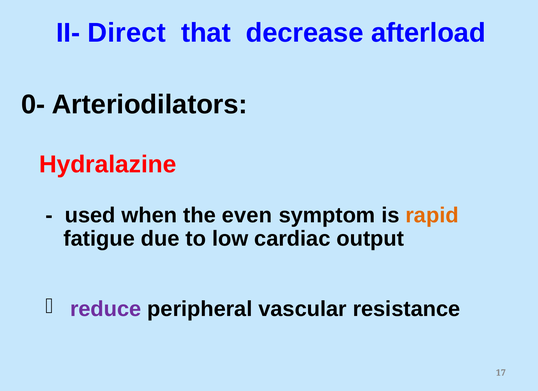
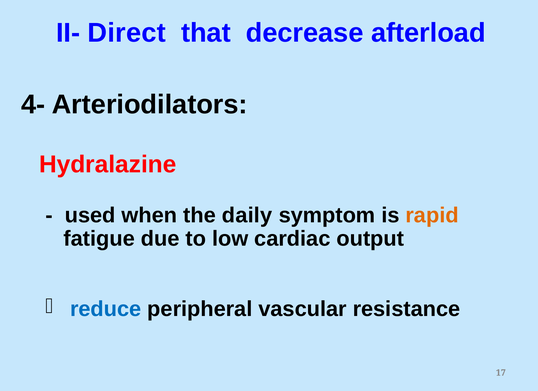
0-: 0- -> 4- (33, 105)
even: even -> daily (247, 215)
reduce colour: purple -> blue (106, 309)
